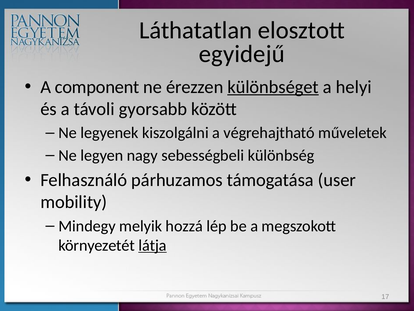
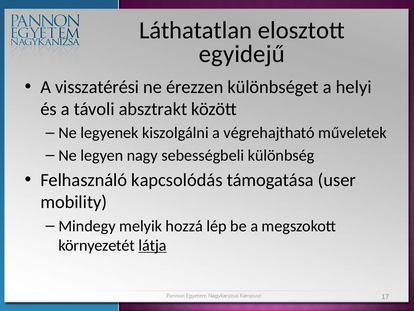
component: component -> visszatérési (97, 87)
különbséget underline: present -> none (273, 87)
gyorsabb: gyorsabb -> absztrakt (153, 109)
párhuzamos: párhuzamos -> kapcsolódás (177, 180)
